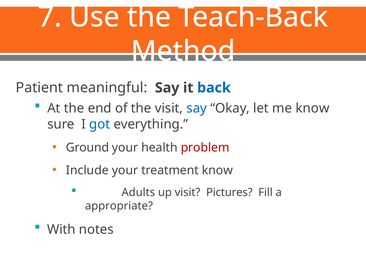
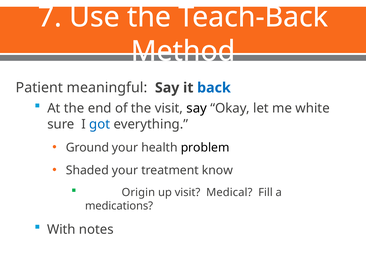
say colour: blue -> black (197, 108)
me know: know -> white (313, 108)
problem colour: red -> black (205, 147)
Include: Include -> Shaded (87, 170)
Adults: Adults -> Origin (138, 192)
Pictures: Pictures -> Medical (229, 192)
appropriate: appropriate -> medications (119, 206)
